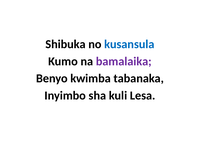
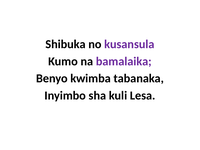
kusansula colour: blue -> purple (129, 44)
